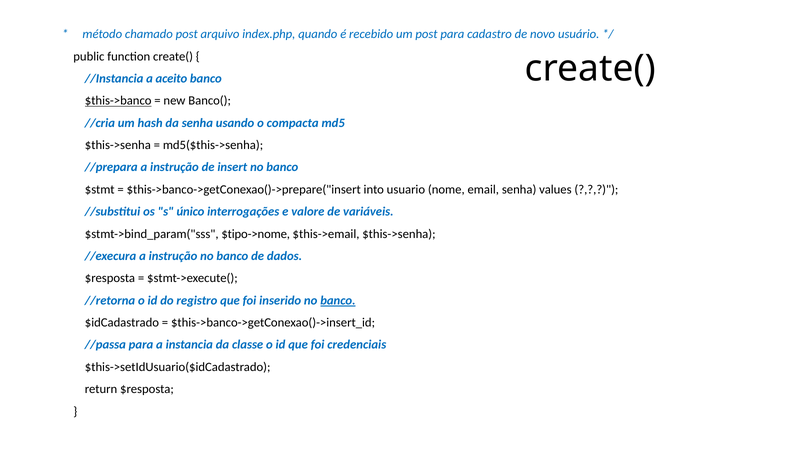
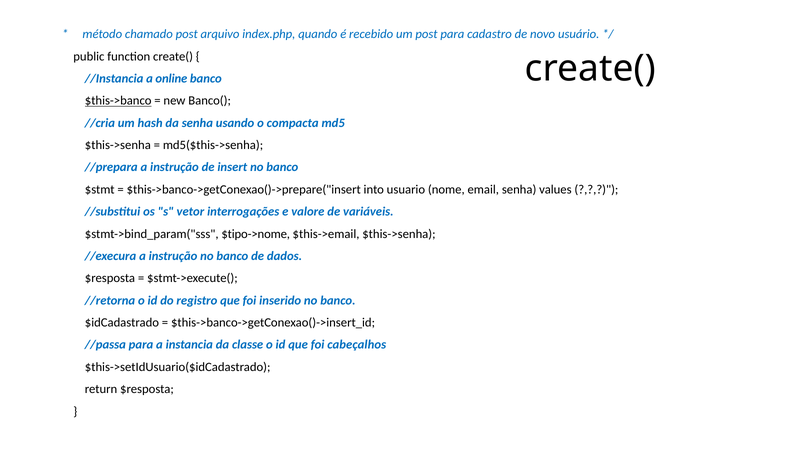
aceito: aceito -> online (171, 78)
único: único -> vetor (190, 212)
banco underline: present -> none (338, 300)
credenciais: credenciais -> cabeçalhos (357, 345)
